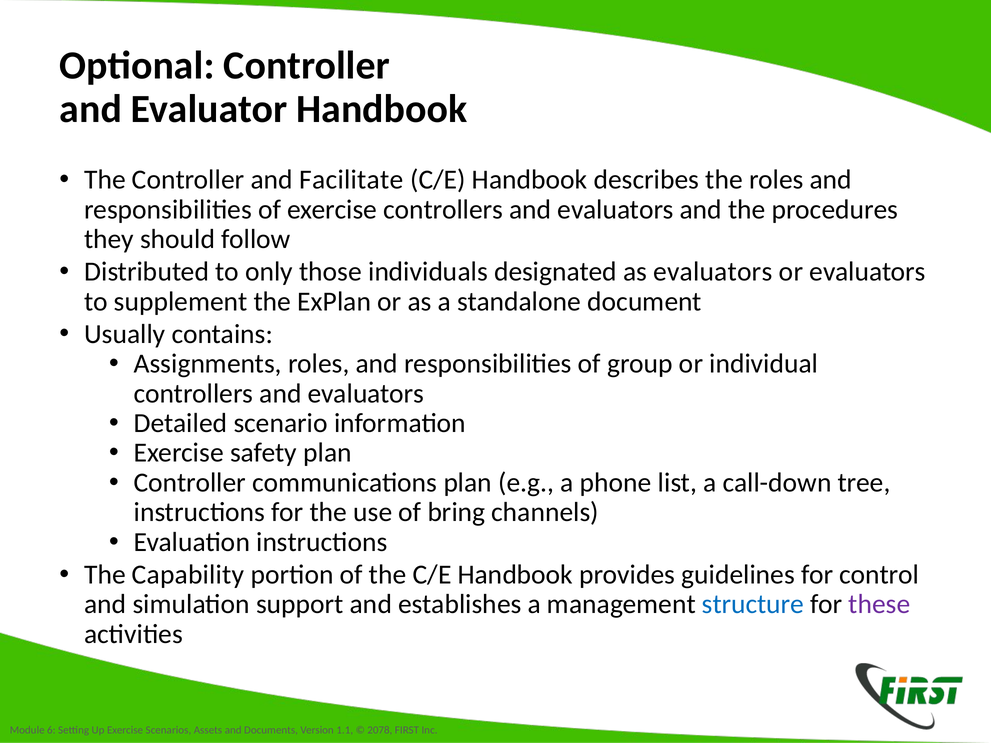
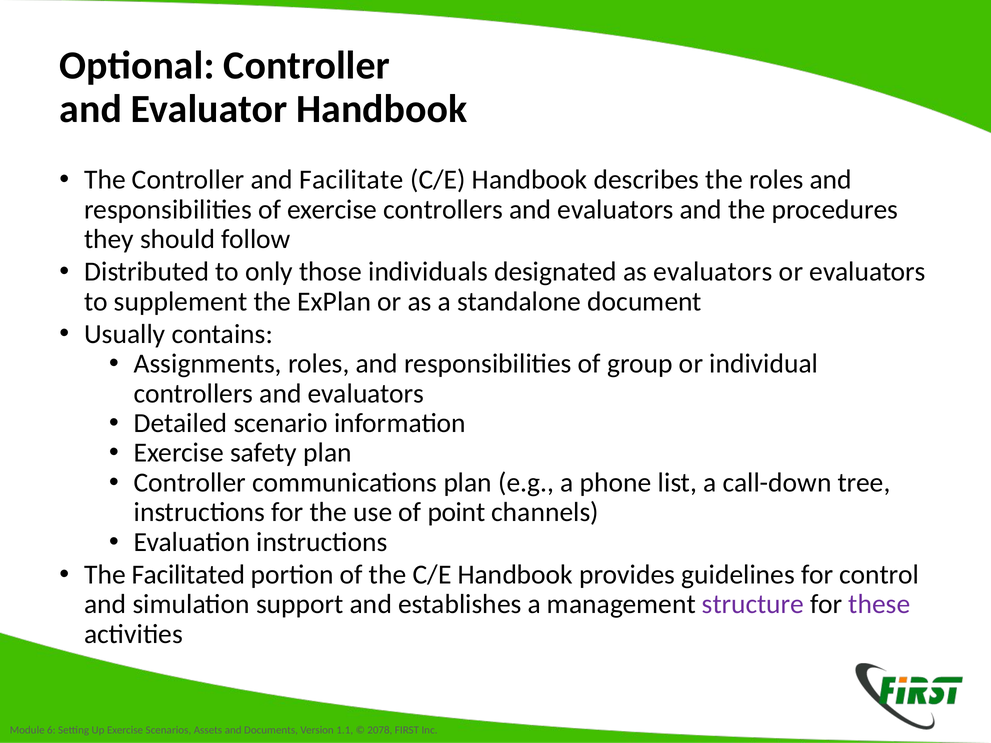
bring: bring -> point (456, 513)
Capability: Capability -> Facilitated (188, 575)
structure colour: blue -> purple (753, 604)
